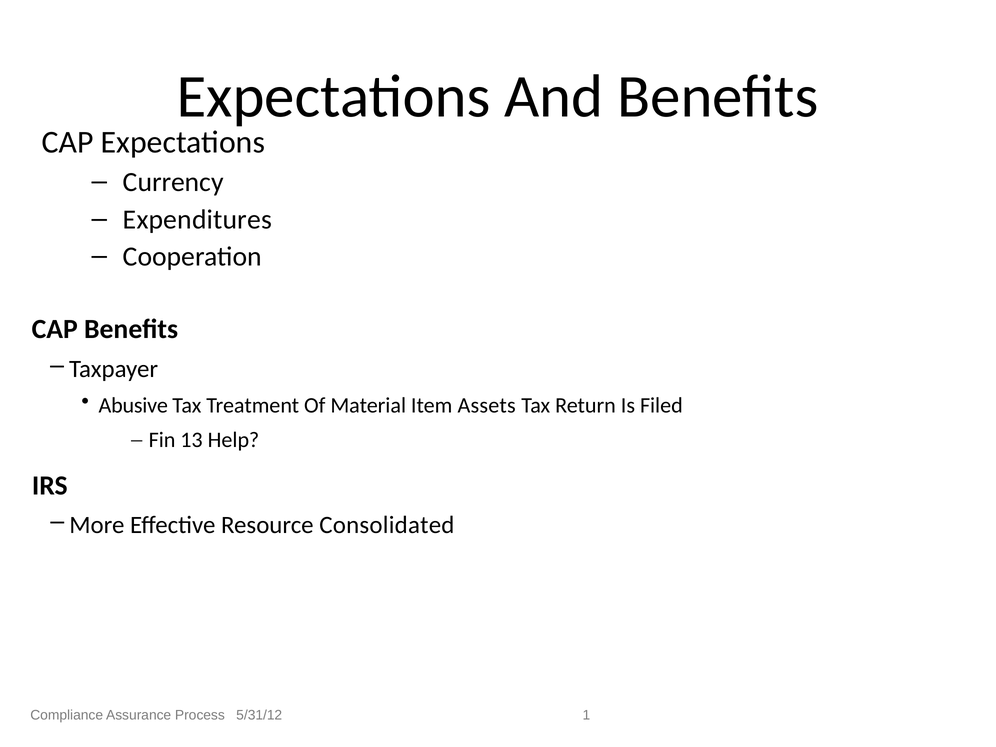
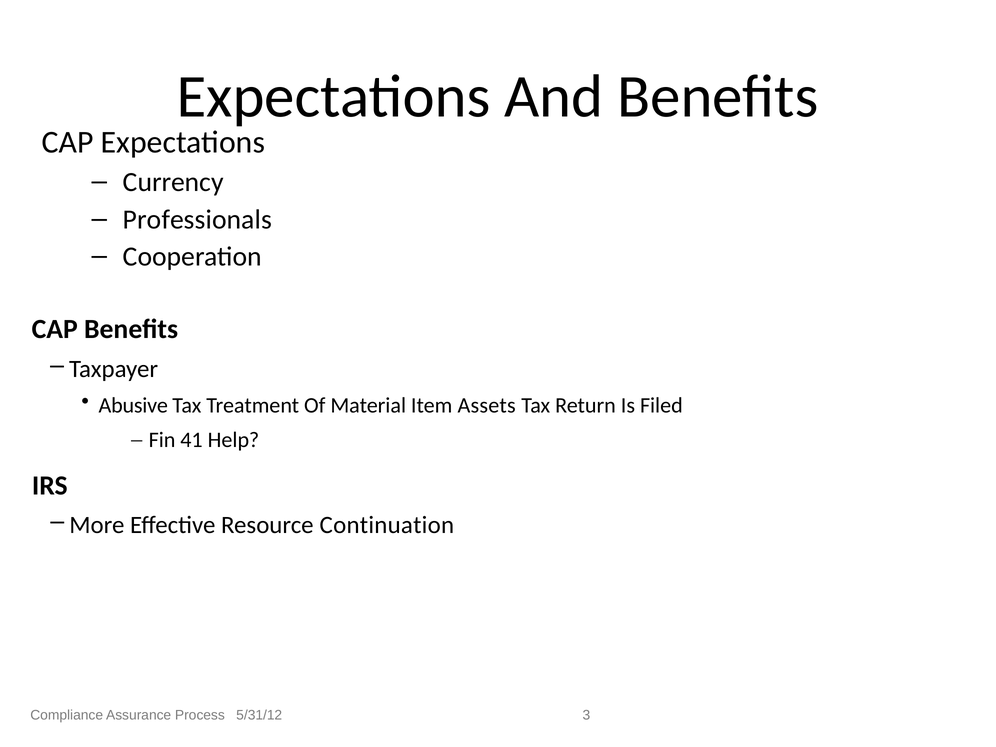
Expenditures: Expenditures -> Professionals (197, 219)
13: 13 -> 41 (192, 440)
Consolidated: Consolidated -> Continuation (387, 525)
1: 1 -> 3 (586, 715)
